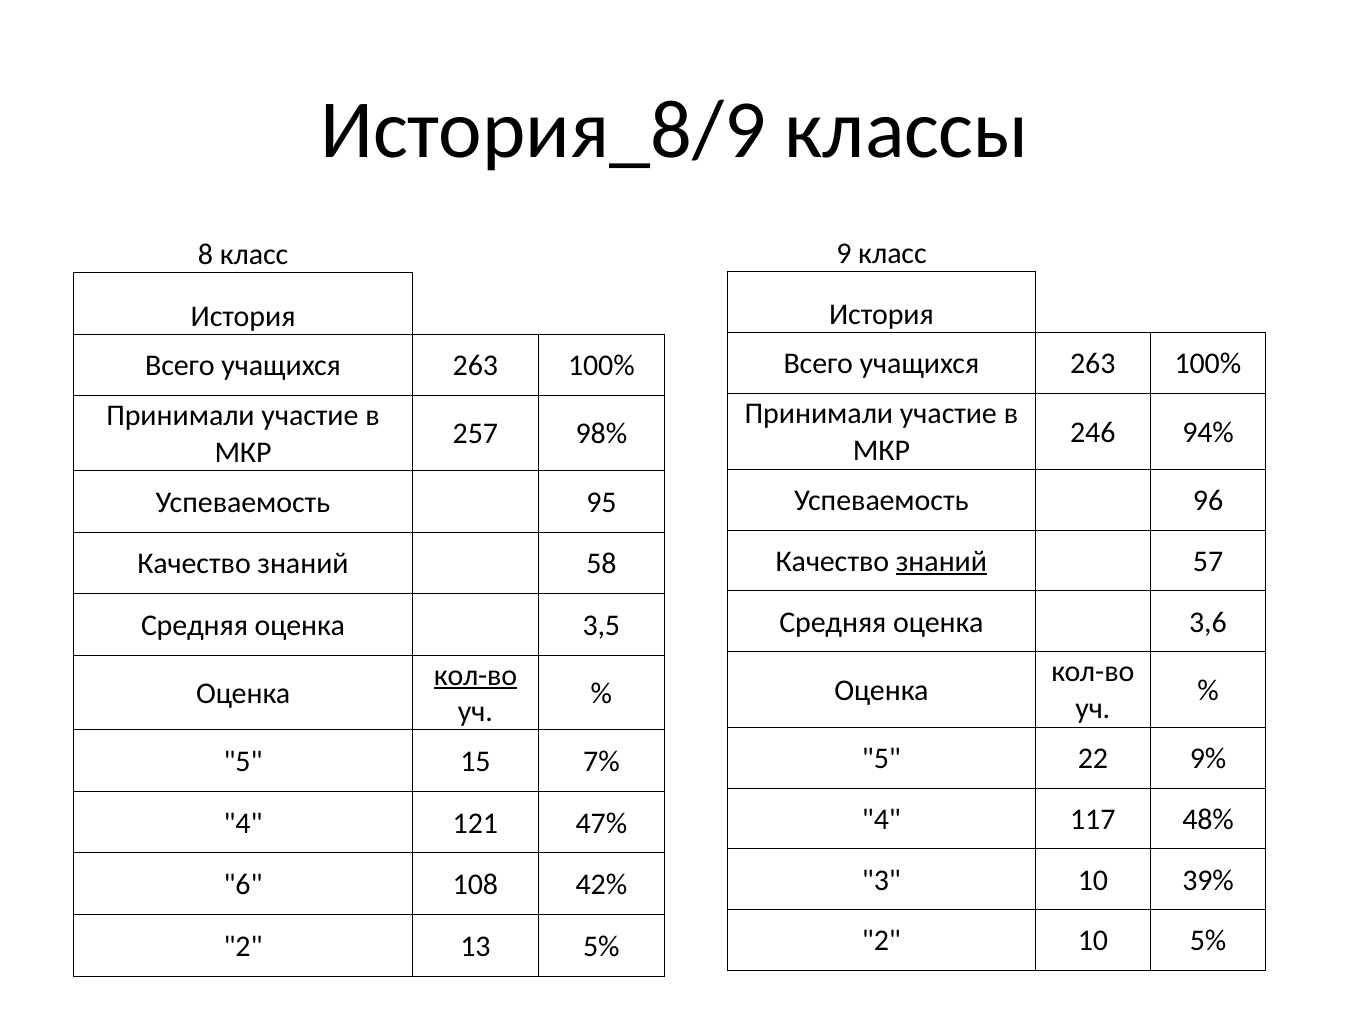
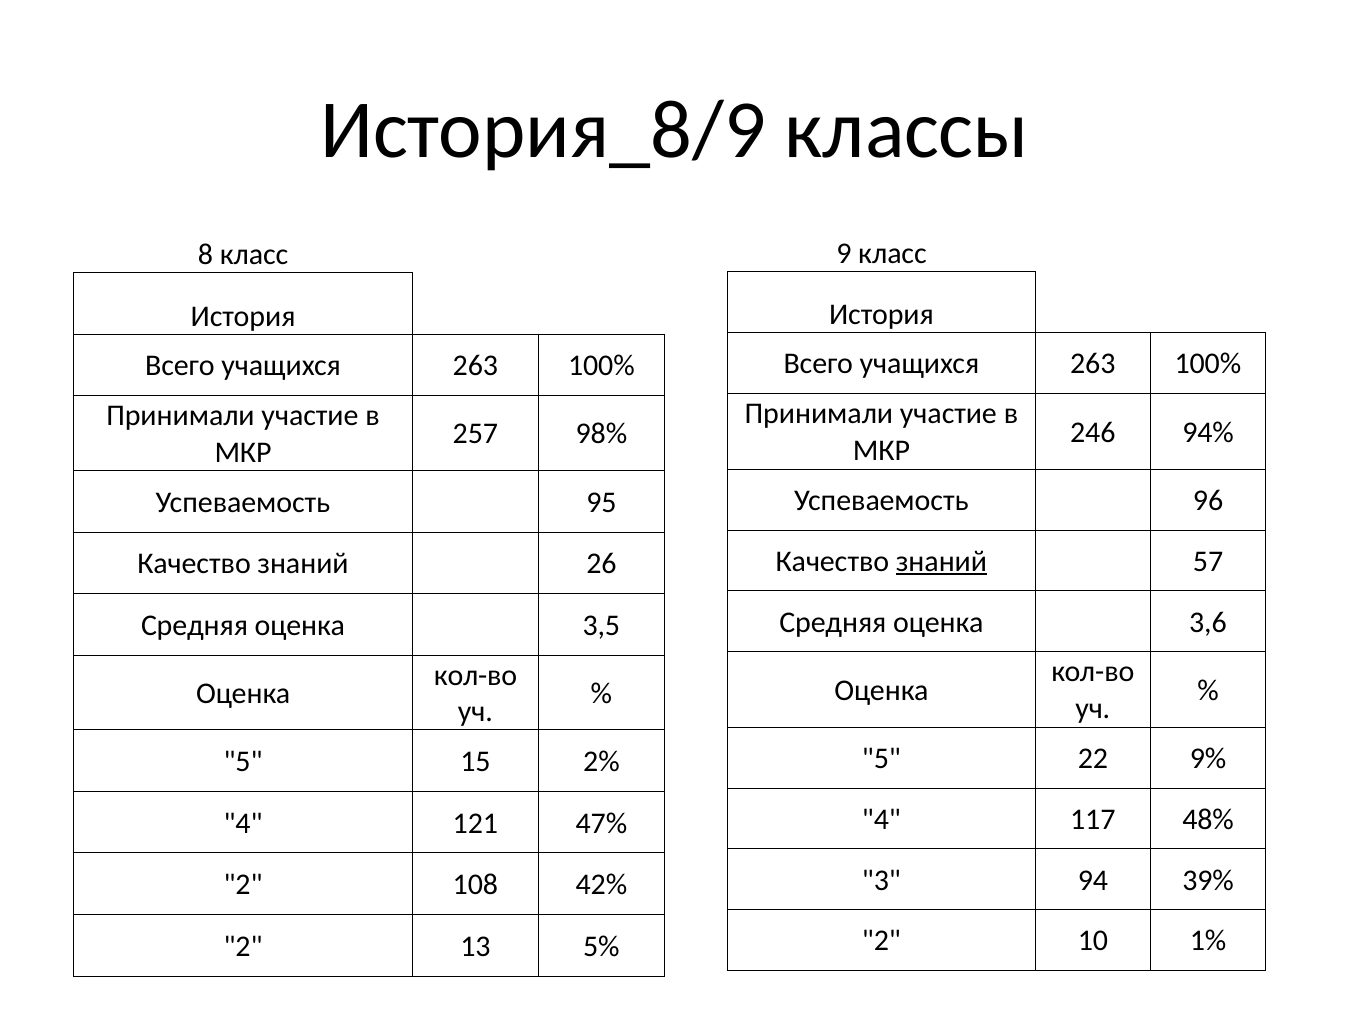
58: 58 -> 26 (601, 563)
кол-во underline: present -> none (476, 675)
7%: 7% -> 2% (601, 761)
3 10: 10 -> 94 (1093, 880)
6: 6 -> 2 (243, 884)
10 5%: 5% -> 1% (1208, 941)
